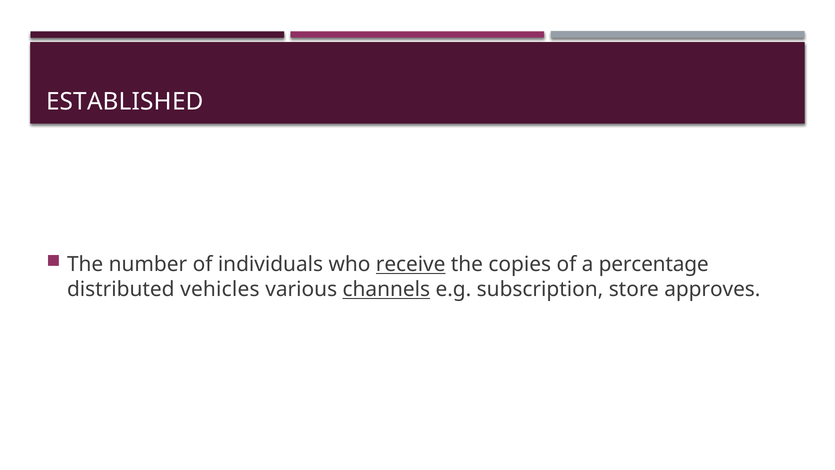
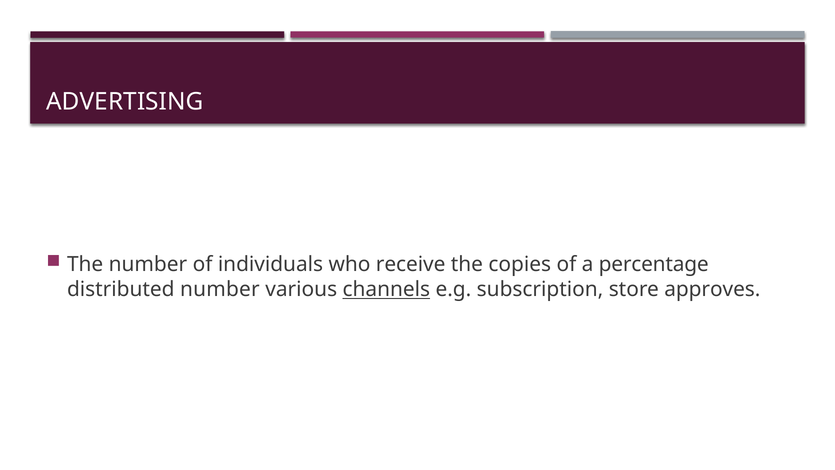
ESTABLISHED: ESTABLISHED -> ADVERTISING (125, 101)
receive underline: present -> none (411, 264)
distributed vehicles: vehicles -> number (220, 289)
